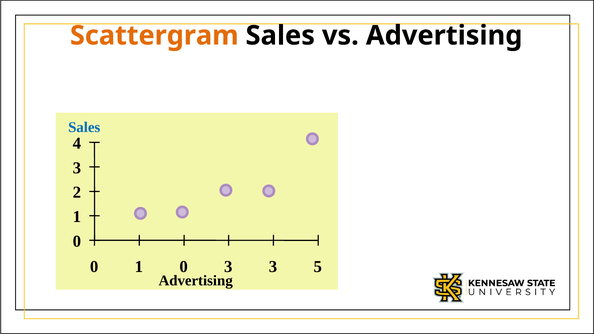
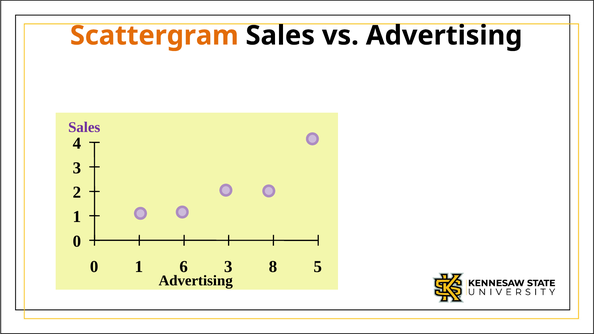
Sales colour: blue -> purple (84, 127)
1 0: 0 -> 6 (184, 267)
3 3: 3 -> 8 (273, 267)
